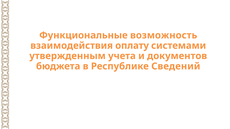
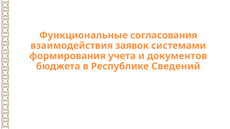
возможность: возможность -> согласования (164, 35)
оплату: оплату -> заявок (132, 46)
утвержденным: утвержденным -> формирования (67, 56)
